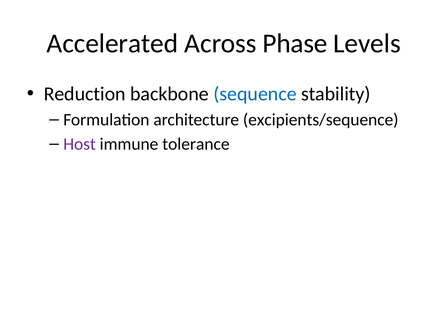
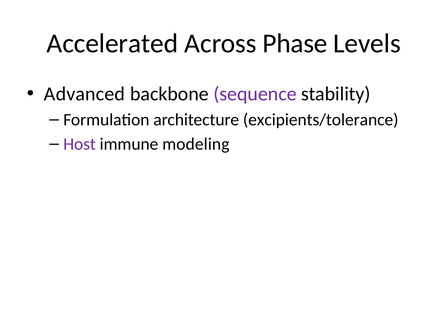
Reduction: Reduction -> Advanced (85, 94)
sequence colour: blue -> purple (255, 94)
excipients/sequence: excipients/sequence -> excipients/tolerance (321, 120)
tolerance: tolerance -> modeling (196, 144)
